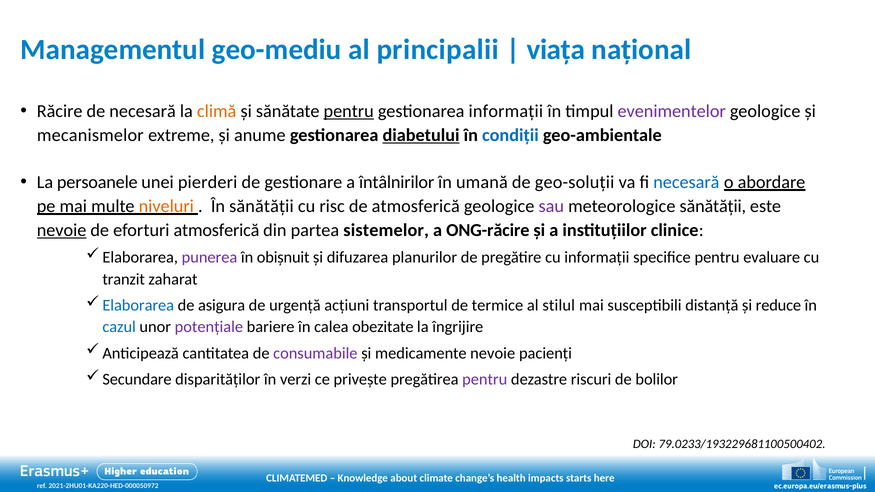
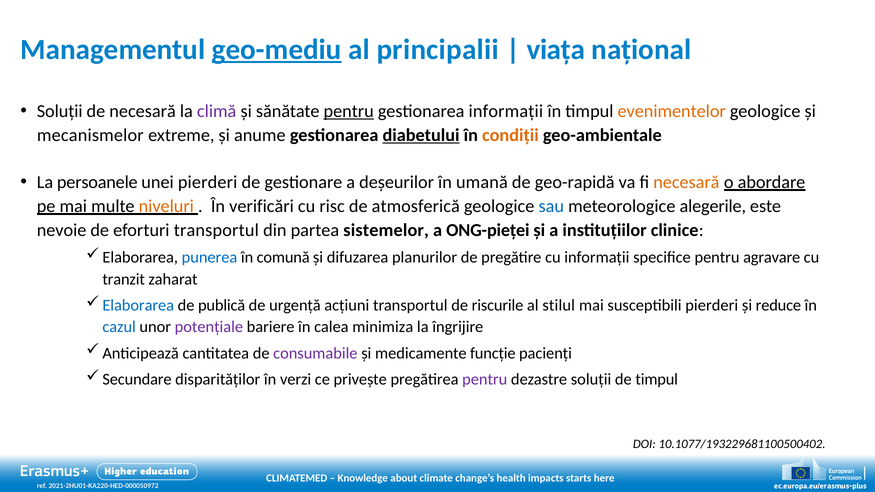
geo-mediu underline: none -> present (277, 50)
Răcire: Răcire -> Soluții (60, 111)
climă colour: orange -> purple (217, 111)
evenimentelor colour: purple -> orange (672, 111)
condiții colour: blue -> orange (510, 135)
întâlnirilor: întâlnirilor -> deșeurilor (397, 182)
geo-soluții: geo-soluții -> geo-rapidă (575, 182)
necesară colour: blue -> orange (686, 182)
În sănătății: sănătății -> verificări (262, 206)
sau colour: purple -> blue (551, 206)
meteorologice sănătății: sănătății -> alegerile (713, 206)
nevoie underline: present -> none (62, 230)
eforturi atmosferică: atmosferică -> transportul (216, 230)
ONG-răcire: ONG-răcire -> ONG-pieței (488, 230)
punerea colour: purple -> blue (209, 258)
obișnuit: obișnuit -> comună (283, 258)
evaluare: evaluare -> agravare (772, 258)
asigura: asigura -> publică (222, 305)
termice: termice -> riscurile (498, 305)
susceptibili distanță: distanță -> pierderi (712, 305)
obezitate: obezitate -> minimiza (383, 327)
medicamente nevoie: nevoie -> funcție (493, 353)
dezastre riscuri: riscuri -> soluții (591, 379)
de bolilor: bolilor -> timpul (657, 379)
79.0233/193229681100500402: 79.0233/193229681100500402 -> 10.1077/193229681100500402 (742, 444)
